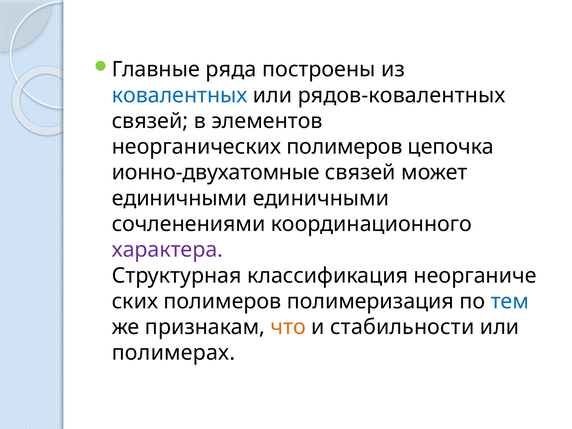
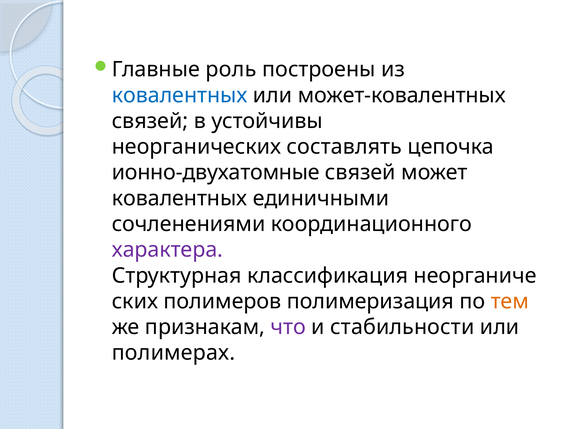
ряда: ряда -> роль (231, 70)
рядов-ковалентных: рядов-ковалентных -> может-ковалентных (402, 95)
элементов: элементов -> устойчивы (267, 121)
неорганических полимеров: полимеров -> составлять (344, 147)
единичными: единичными -> ковалентных (180, 198)
тем colour: blue -> orange (510, 301)
что colour: orange -> purple (288, 327)
